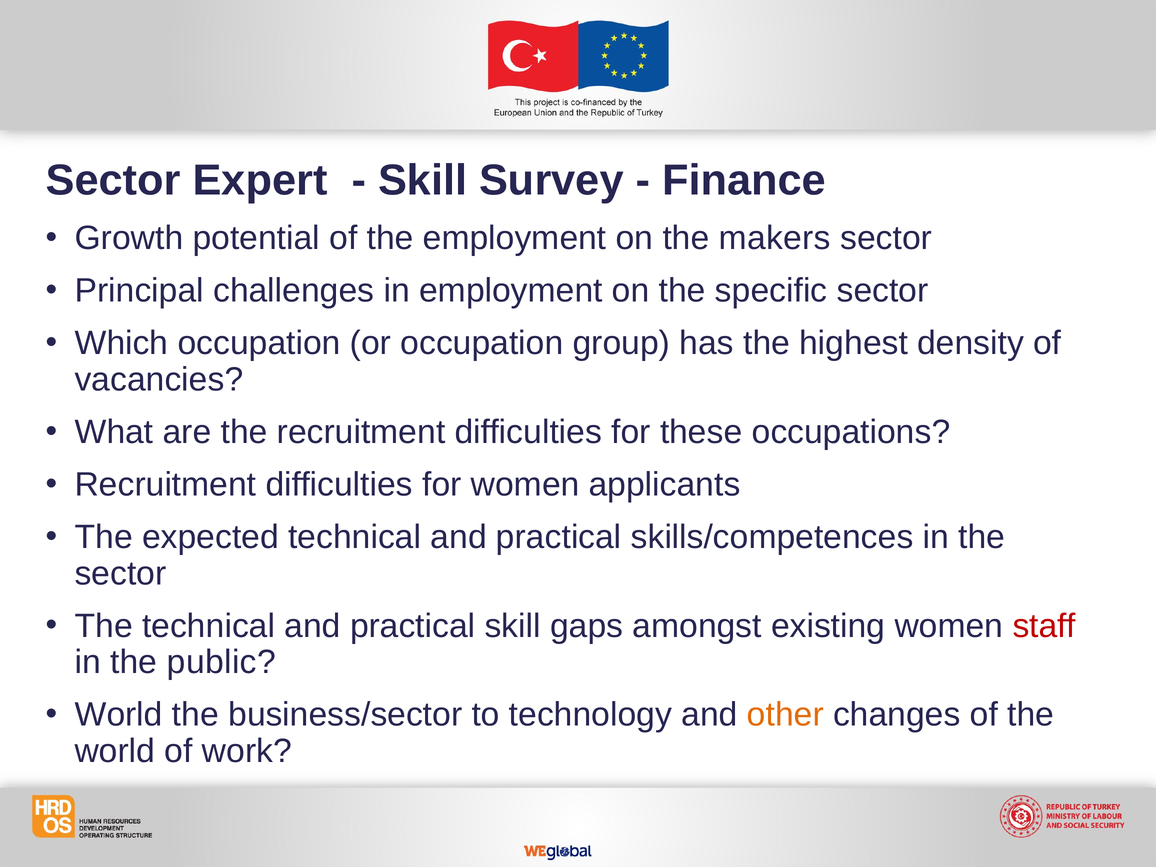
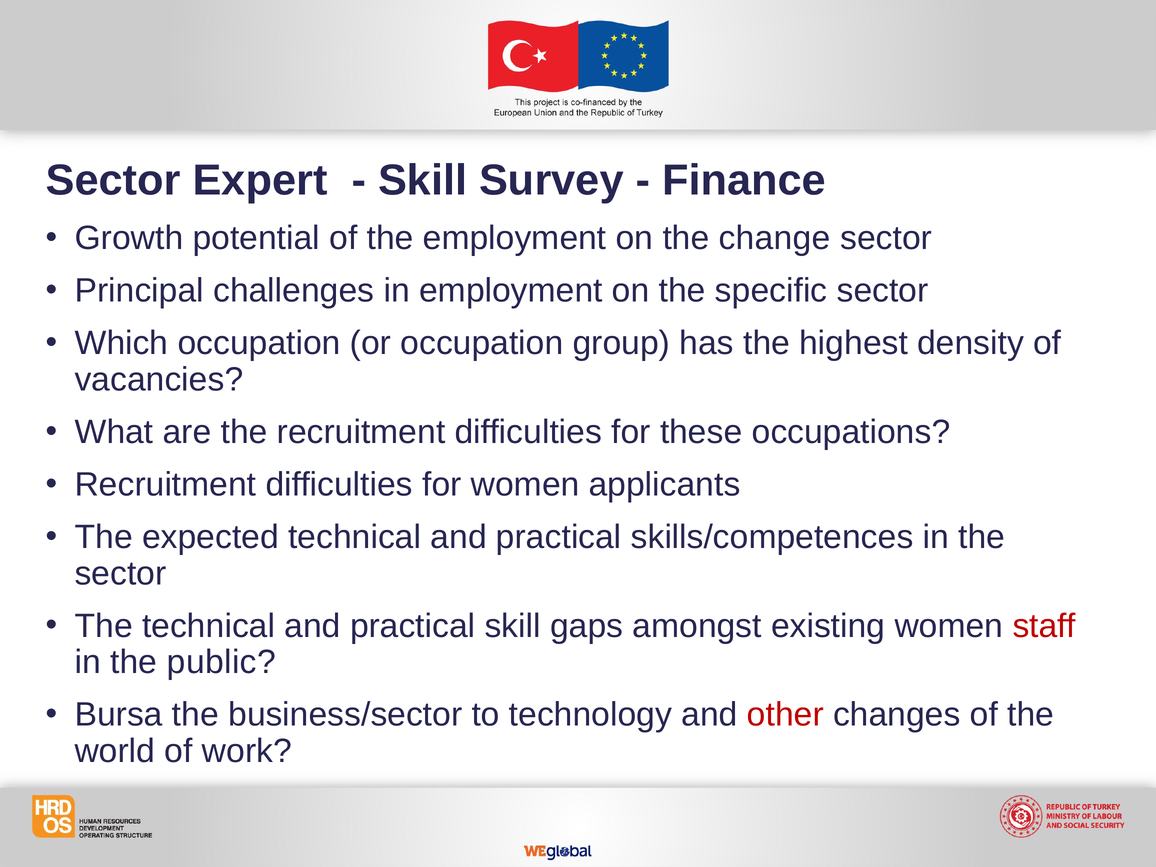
makers: makers -> change (775, 238)
World: World -> Bursa (119, 715)
other colour: orange -> red (785, 715)
